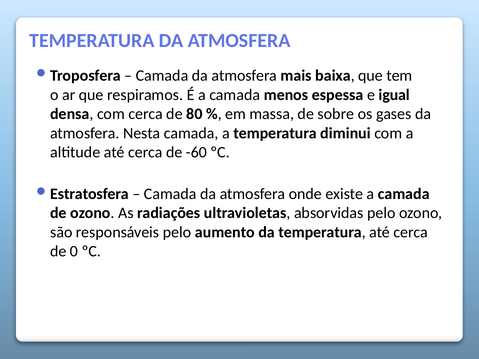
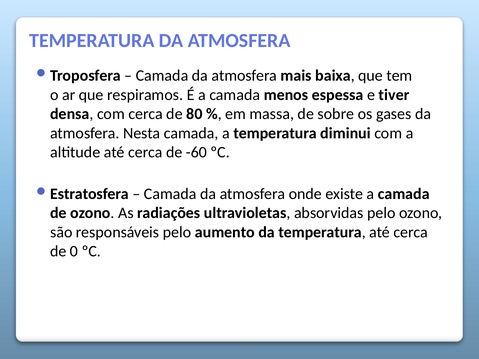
igual: igual -> tiver (394, 95)
